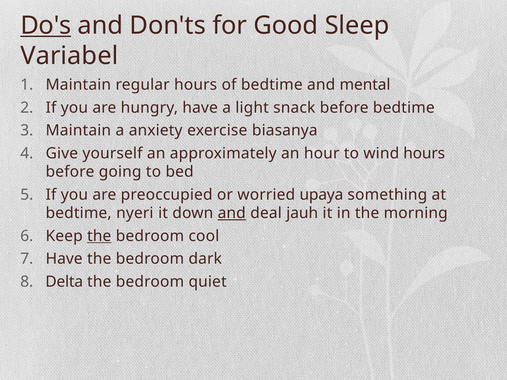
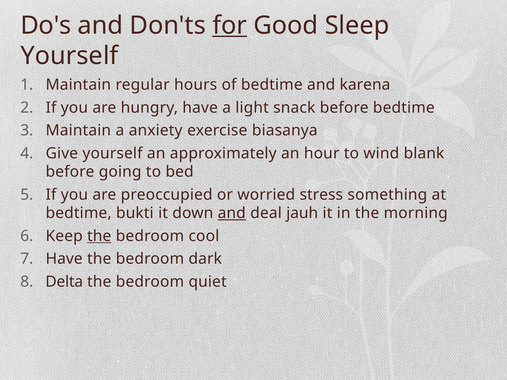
Do's underline: present -> none (46, 25)
for underline: none -> present (230, 25)
Variabel: Variabel -> Yourself (69, 56)
mental: mental -> karena (365, 85)
wind hours: hours -> blank (424, 153)
upaya: upaya -> stress (321, 195)
nyeri: nyeri -> bukti (135, 213)
